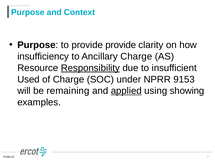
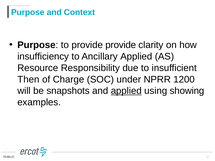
Ancillary Charge: Charge -> Applied (136, 57)
Responsibility underline: present -> none (90, 68)
Used: Used -> Then (28, 79)
9153: 9153 -> 1200 (184, 79)
remaining: remaining -> snapshots (68, 91)
